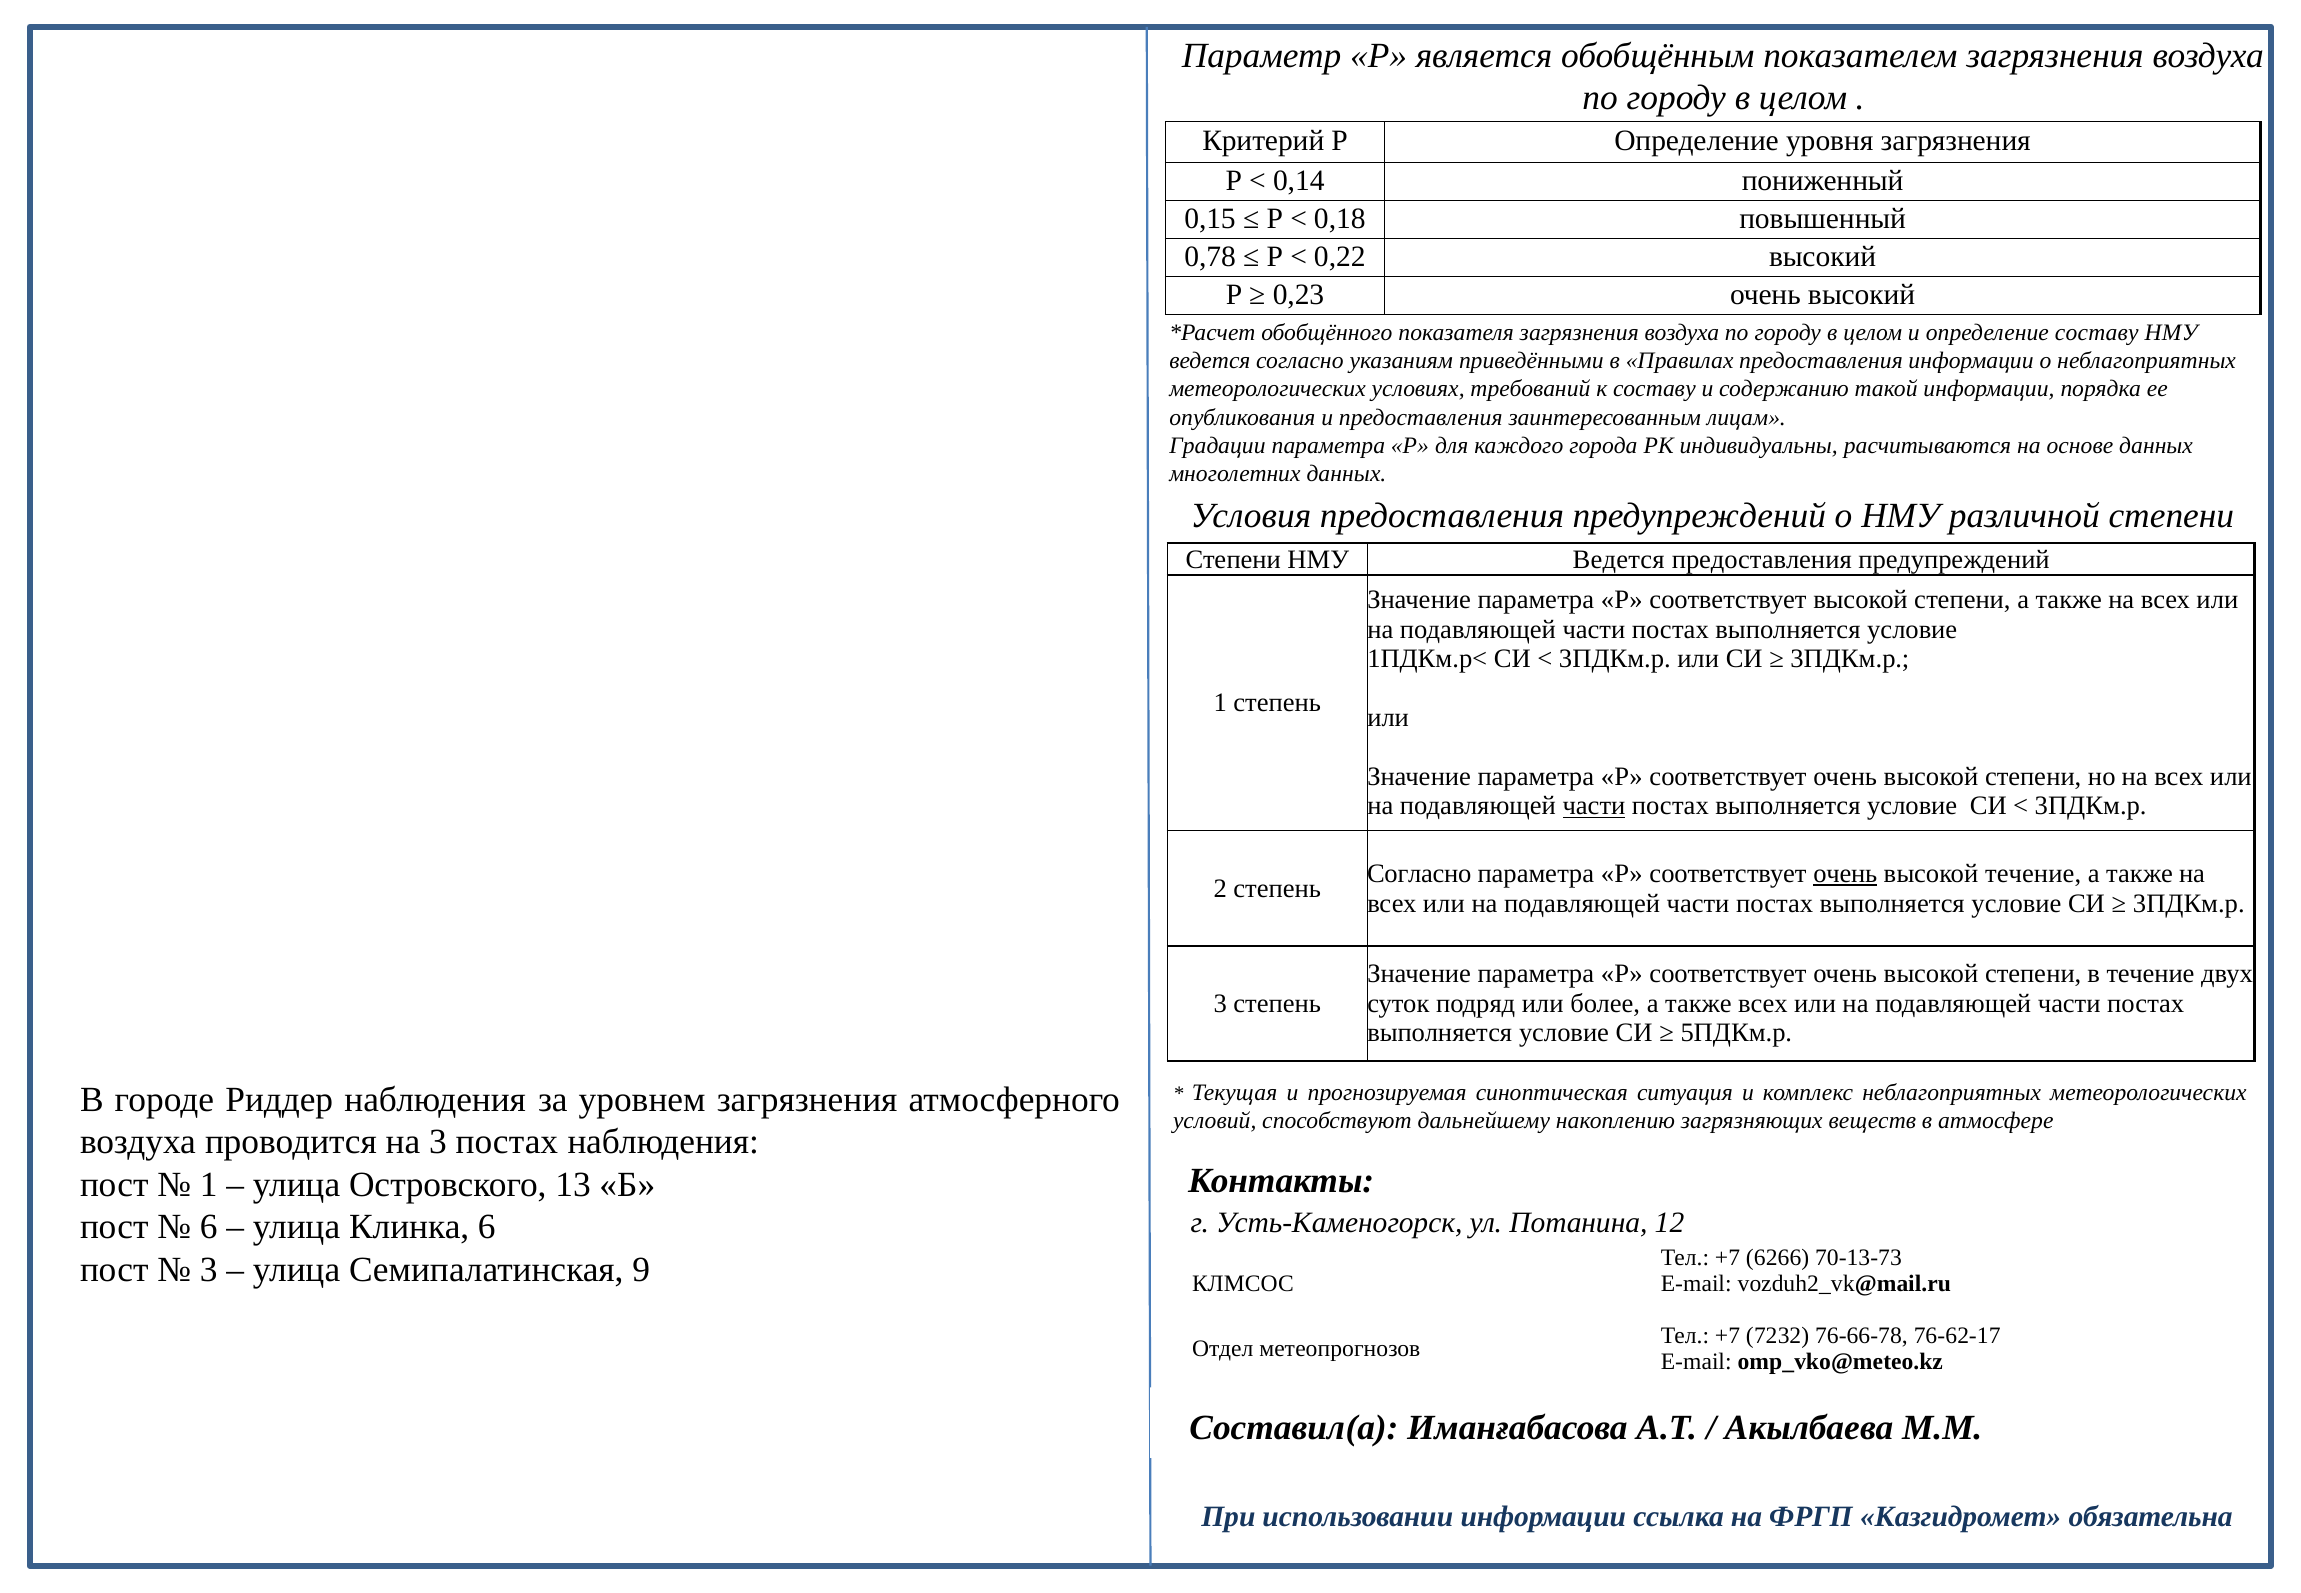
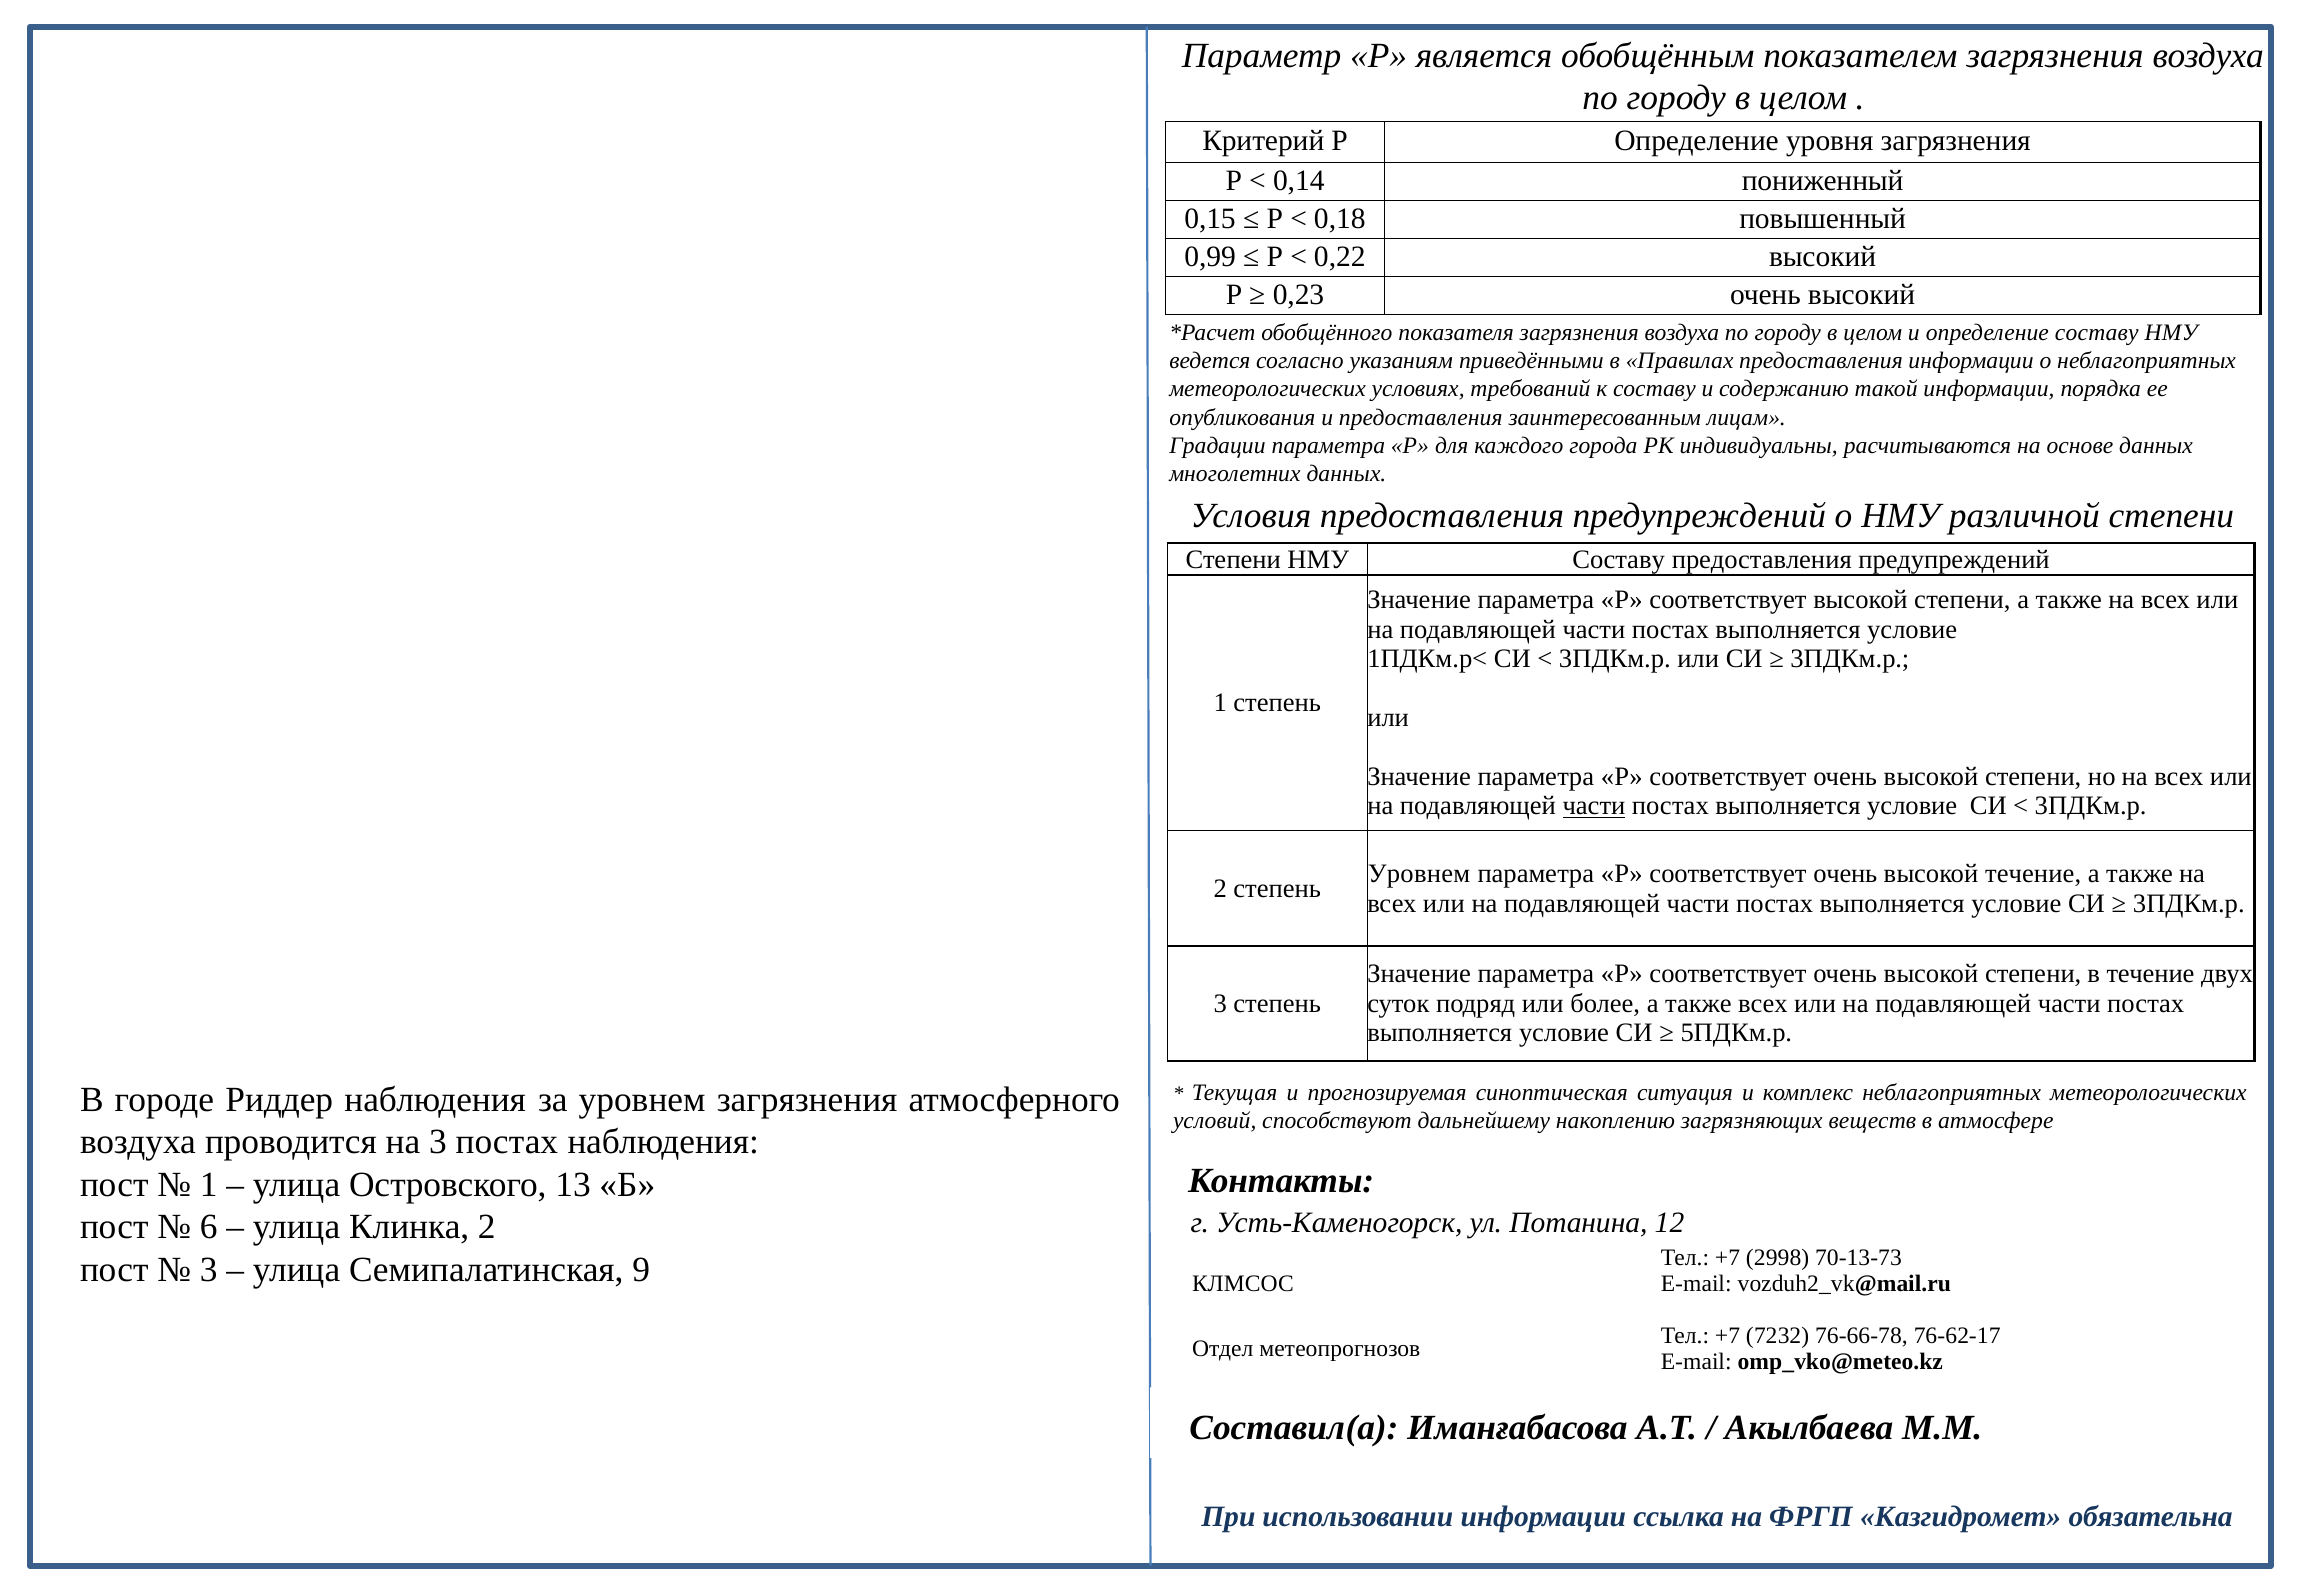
0,78: 0,78 -> 0,99 (1210, 257)
Степени НМУ Ведется: Ведется -> Составу (1619, 559)
Согласно: Согласно -> Уровнем (1419, 874)
очень underline: present -> none (1845, 874)
Клинка 6: 6 -> 2 (487, 1227)
6266: 6266 -> 2998 (1778, 1258)
